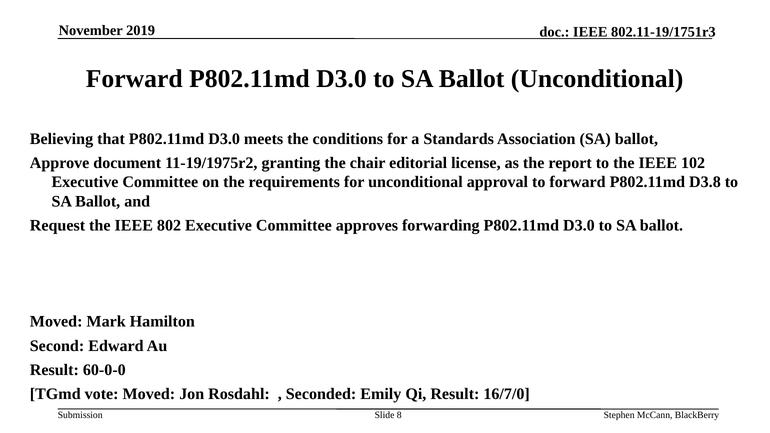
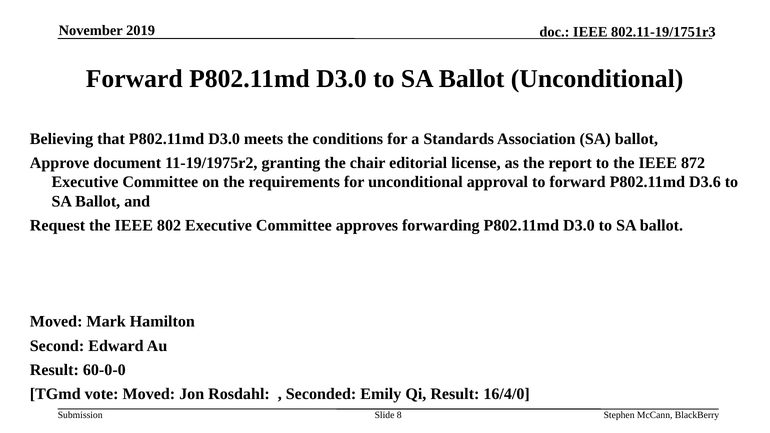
102: 102 -> 872 (693, 163)
D3.8: D3.8 -> D3.6 (705, 182)
16/7/0: 16/7/0 -> 16/4/0 (507, 394)
